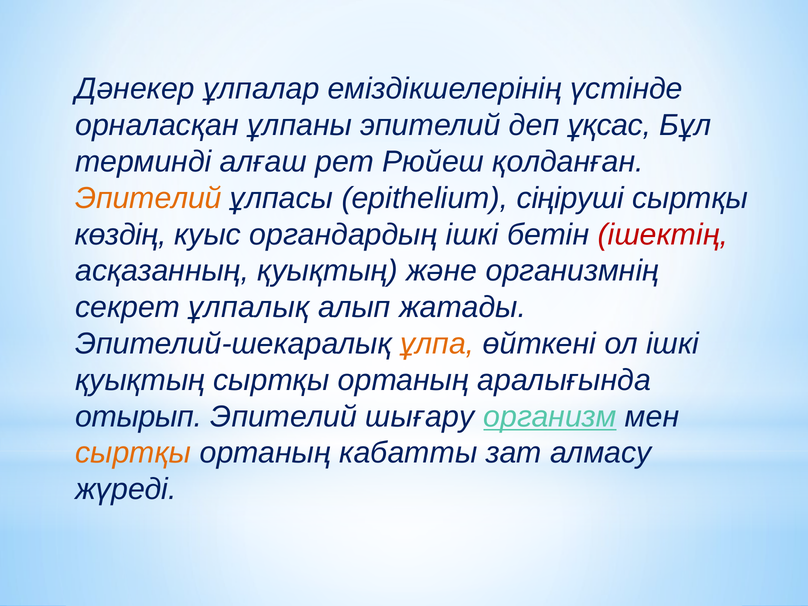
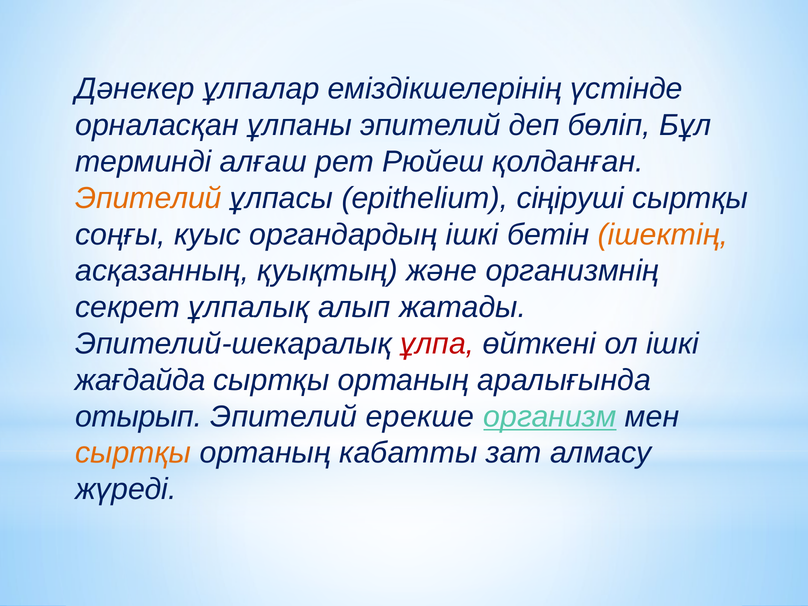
ұқсас: ұқсас -> бөліп (609, 125)
көздің: көздің -> соңғы (121, 235)
ішектің colour: red -> orange (663, 235)
ұлпа colour: orange -> red (437, 344)
қуықтың: қуықтың -> жағдайда (140, 380)
шығару: шығару -> ерекше (420, 417)
